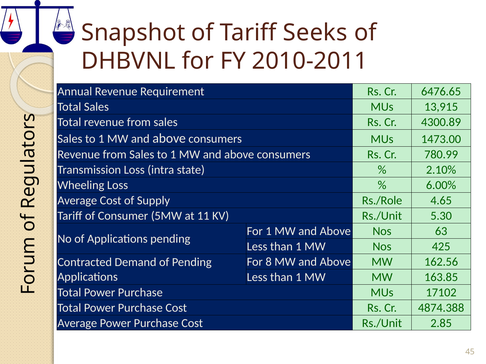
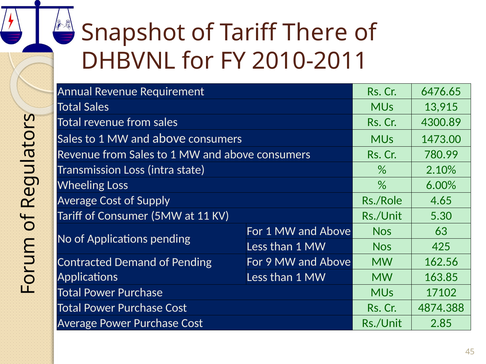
Seeks: Seeks -> There (315, 33)
8: 8 -> 9 (269, 262)
